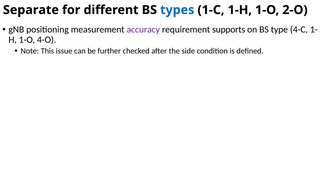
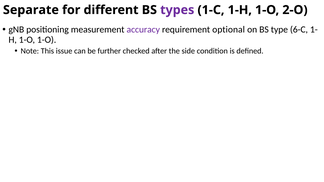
types colour: blue -> purple (177, 10)
supports: supports -> optional (229, 30)
4-C: 4-C -> 6-C (299, 30)
1-O 4-O: 4-O -> 1-O (47, 40)
